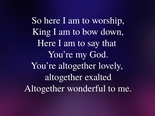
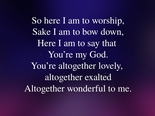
King: King -> Sake (42, 32)
